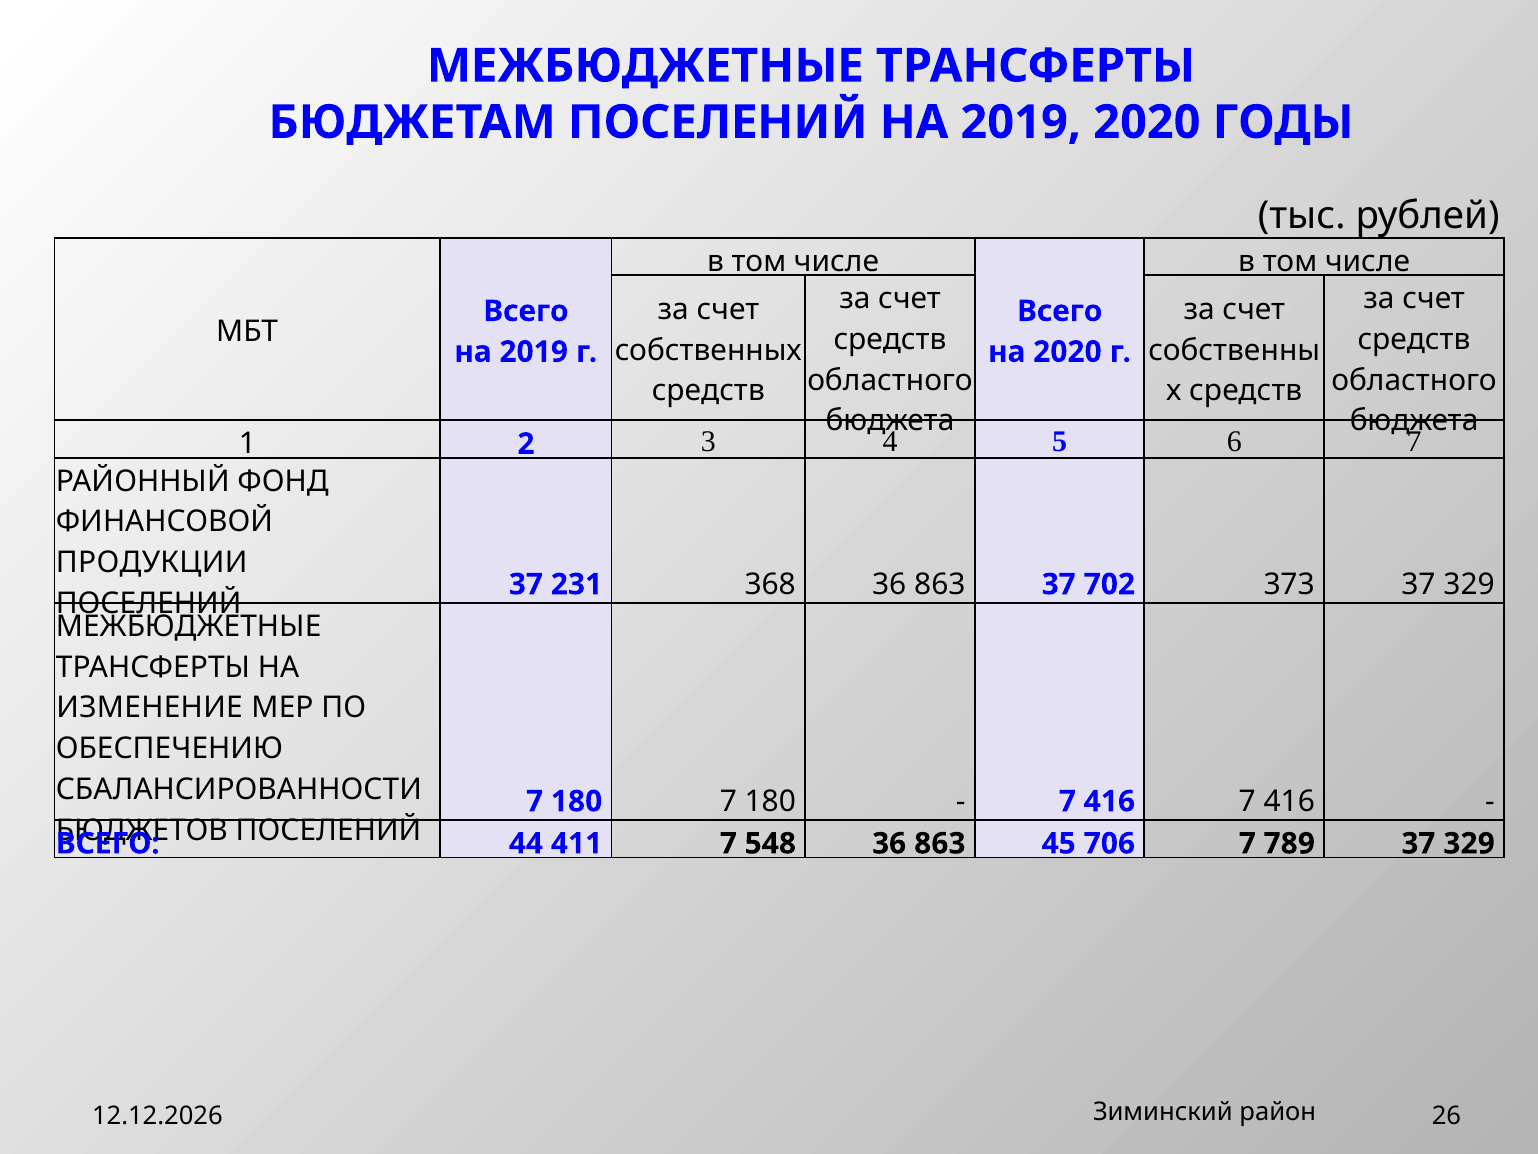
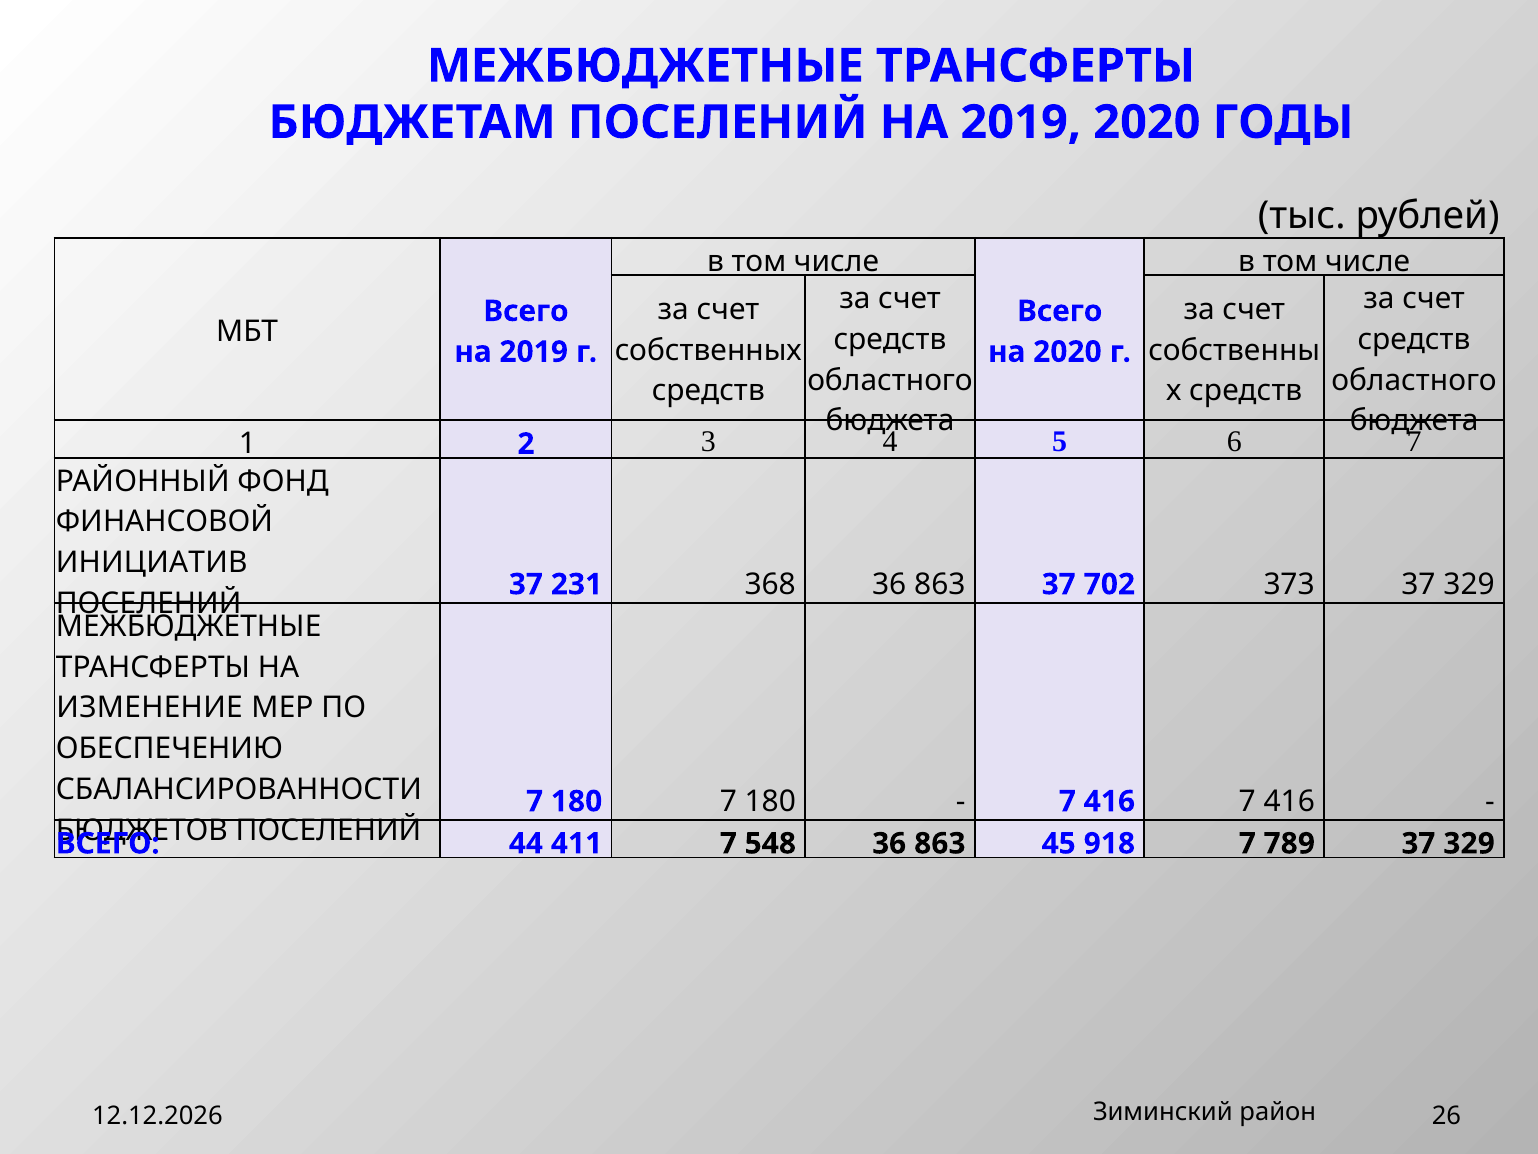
ПРОДУКЦИИ: ПРОДУКЦИИ -> ИНИЦИАТИВ (152, 563)
706: 706 -> 918 (1109, 843)
